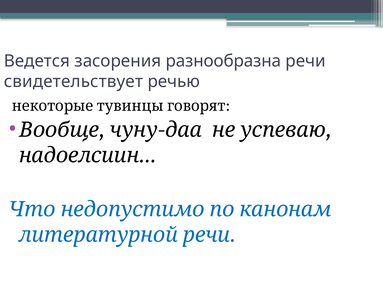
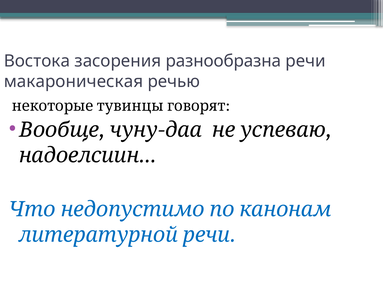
Ведется: Ведется -> Востока (37, 61)
свидетельствует: свидетельствует -> макароническая (73, 82)
